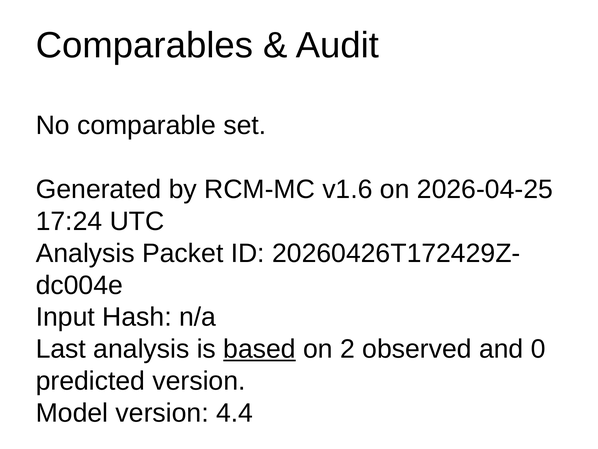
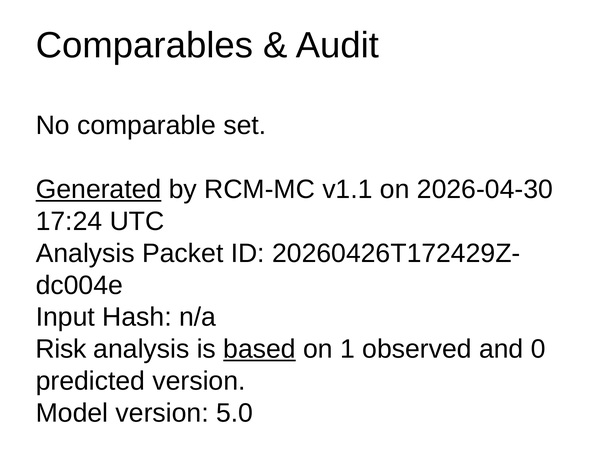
Generated underline: none -> present (99, 189)
v1.6: v1.6 -> v1.1 (347, 189)
2026-04-25: 2026-04-25 -> 2026-04-30 (485, 189)
Last: Last -> Risk (61, 349)
2: 2 -> 1 (348, 349)
4.4: 4.4 -> 5.0 (235, 413)
